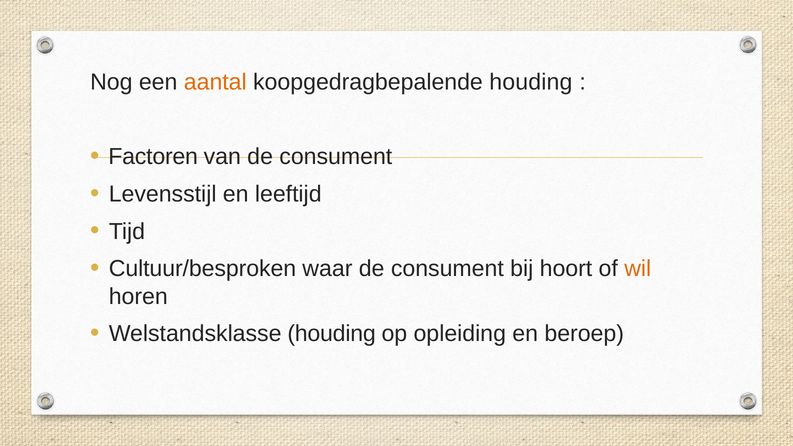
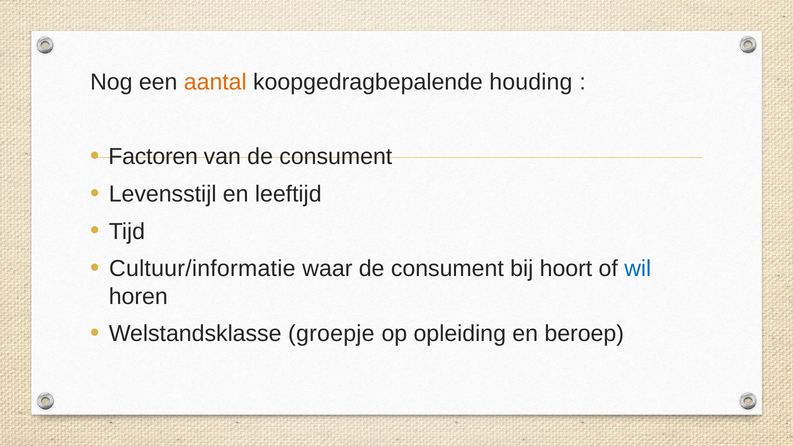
Cultuur/besproken: Cultuur/besproken -> Cultuur/informatie (202, 269)
wil colour: orange -> blue (638, 269)
Welstandsklasse houding: houding -> groepje (331, 334)
